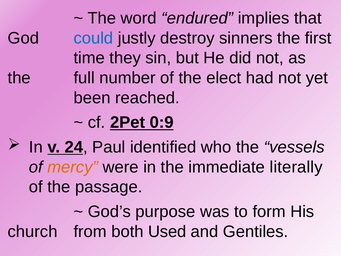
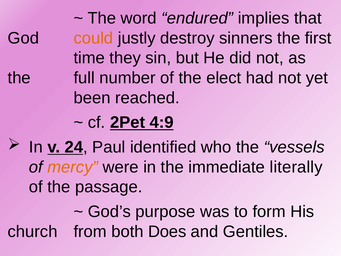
could colour: blue -> orange (93, 38)
0:9: 0:9 -> 4:9 (162, 122)
Used: Used -> Does (167, 231)
